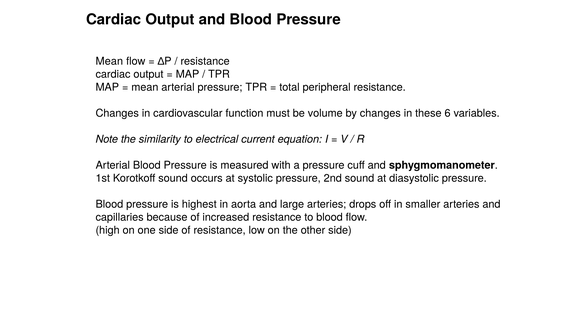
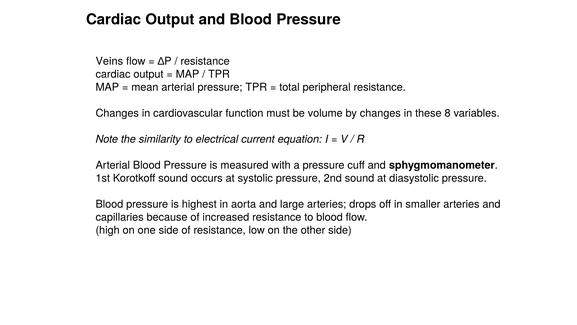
Mean: Mean -> Veins (109, 61)
6: 6 -> 8 (448, 113)
